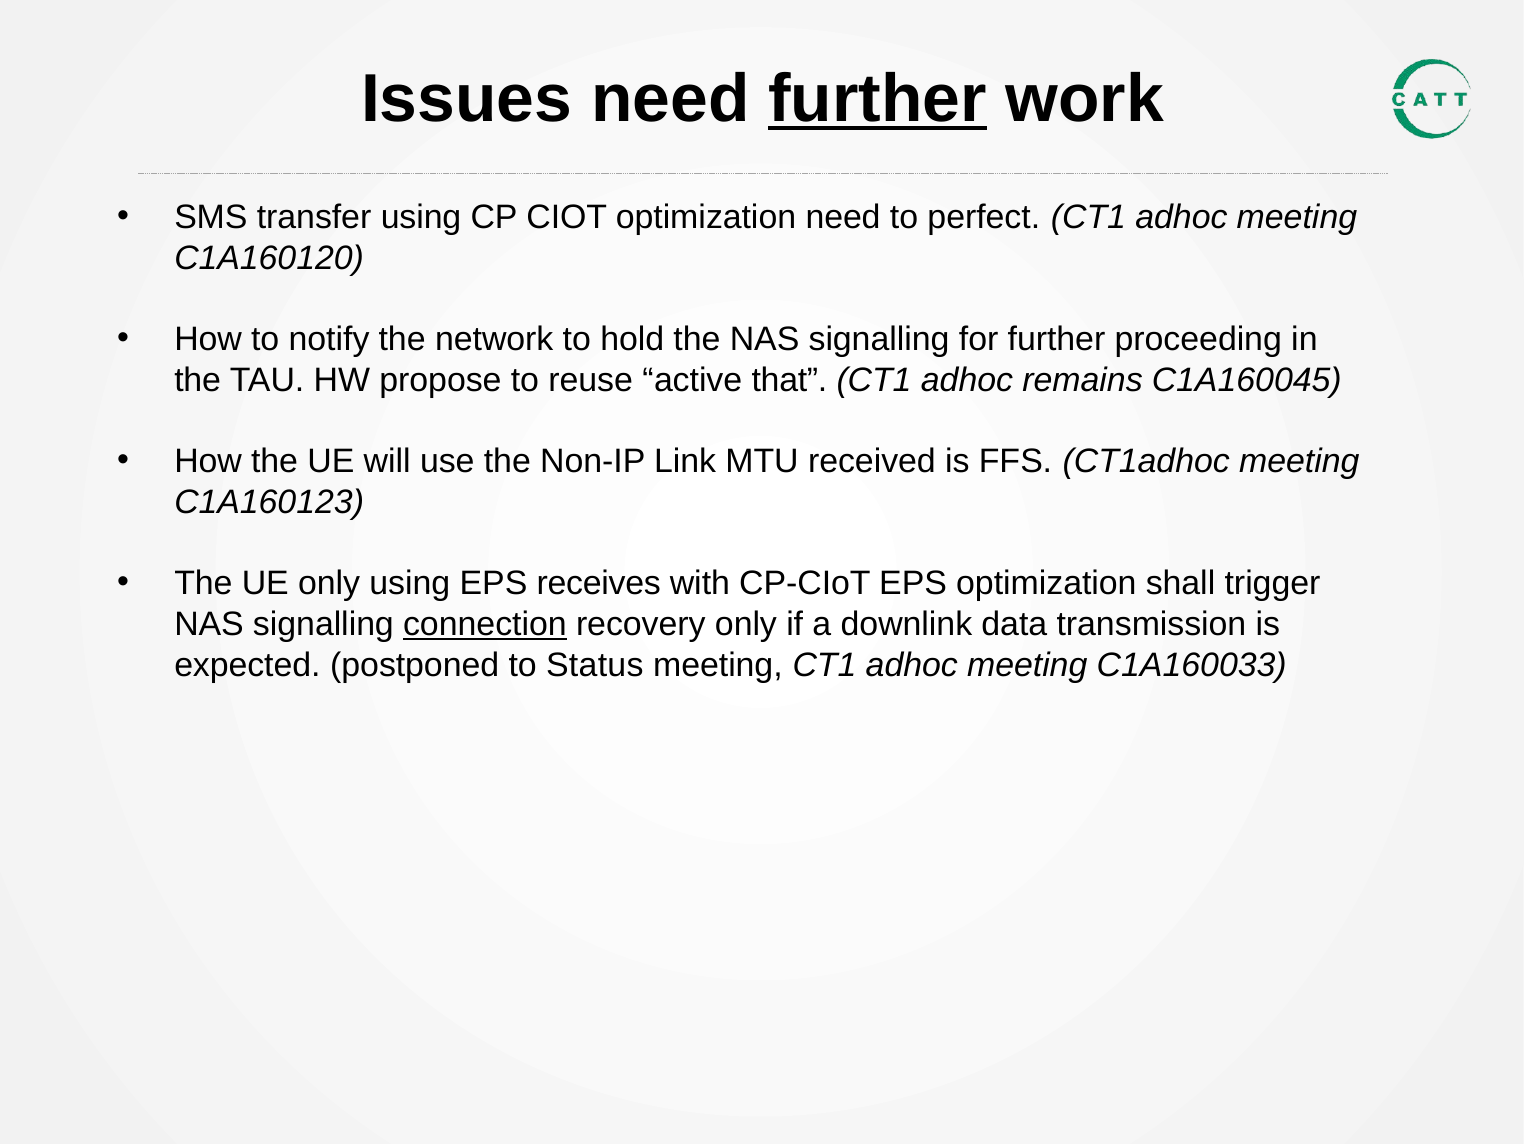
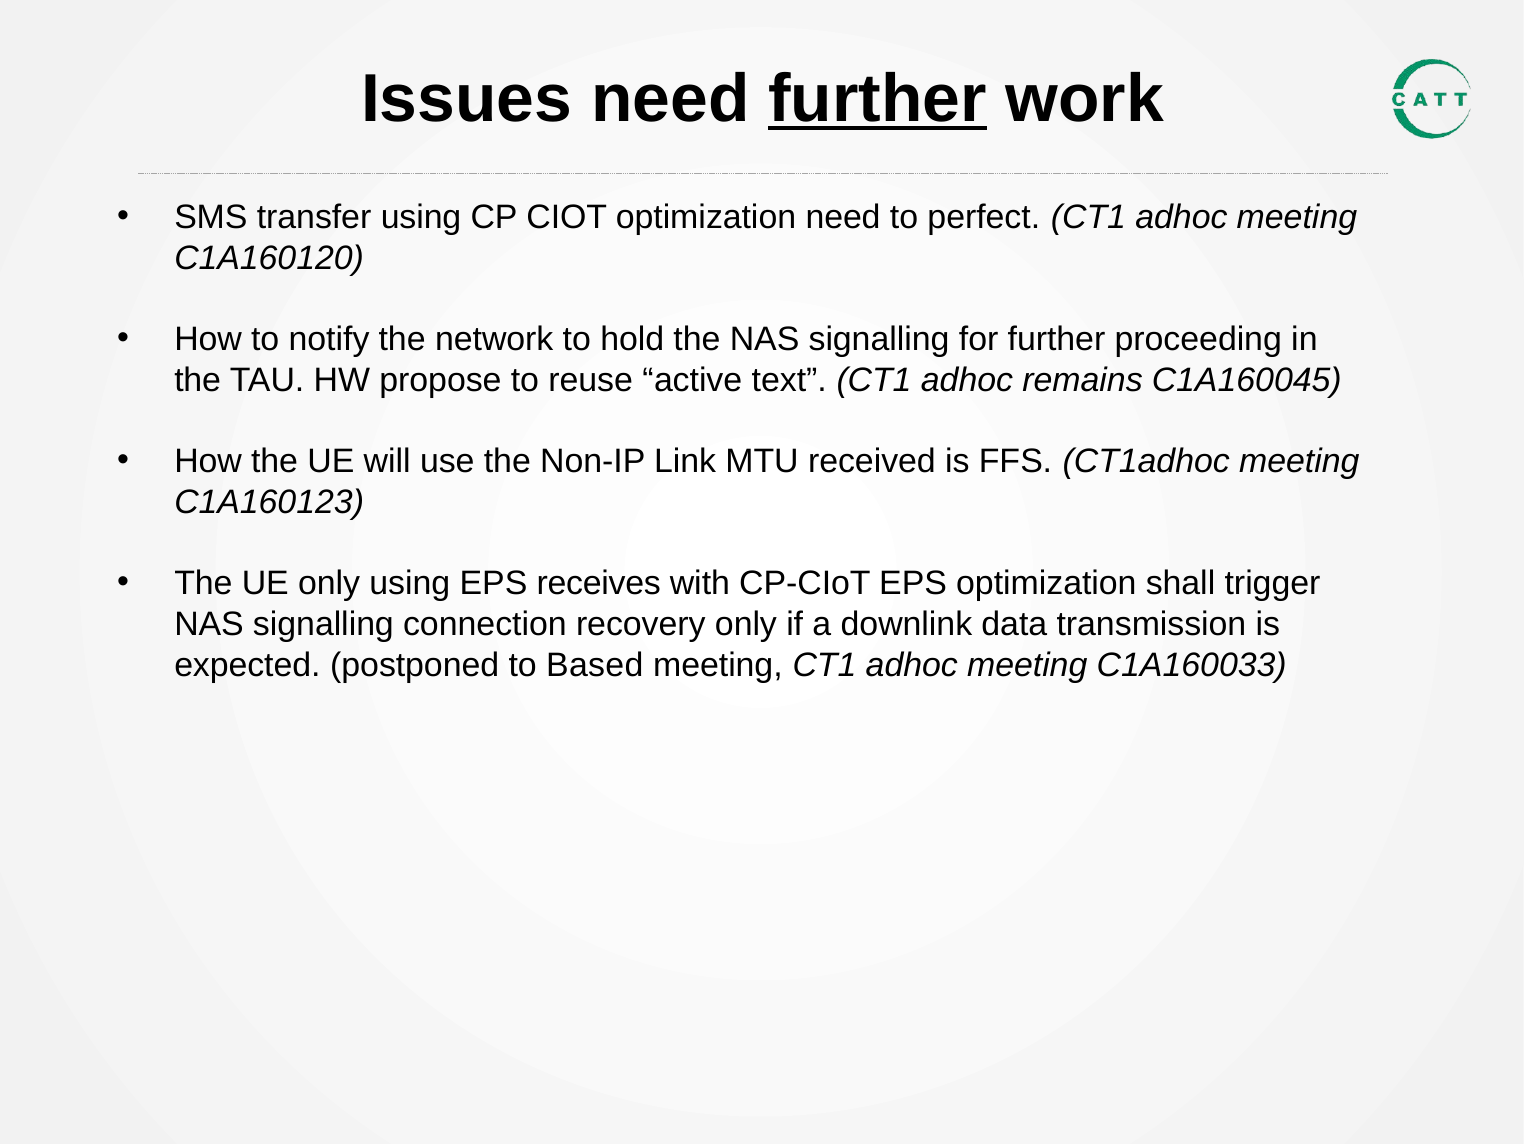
that: that -> text (789, 381)
connection underline: present -> none (485, 625)
Status: Status -> Based (595, 665)
